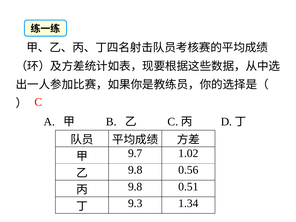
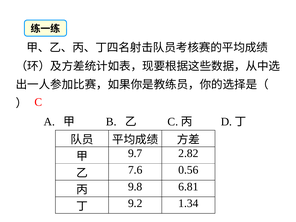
1.02: 1.02 -> 2.82 (188, 153)
9.8: 9.8 -> 7.6 (135, 170)
0.51: 0.51 -> 6.81 (188, 187)
9.3: 9.3 -> 9.2 (135, 203)
